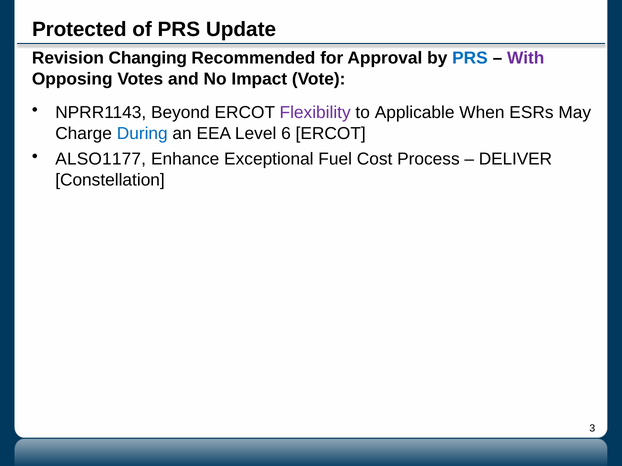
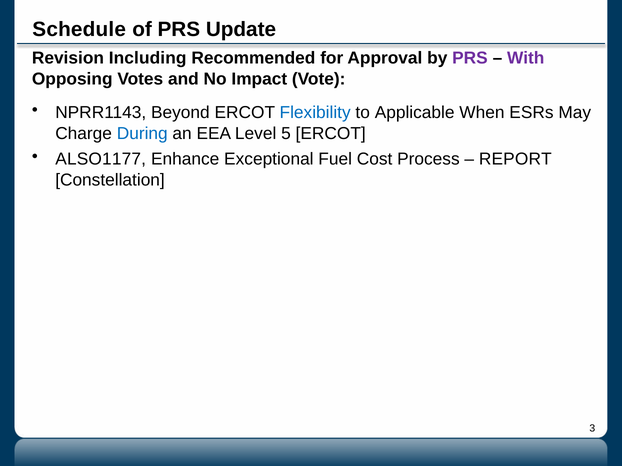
Protected: Protected -> Schedule (79, 29)
Changing: Changing -> Including (148, 58)
PRS colour: blue -> purple (470, 58)
Flexibility colour: purple -> blue (315, 113)
6: 6 -> 5 (286, 133)
DELIVER: DELIVER -> REPORT (515, 159)
